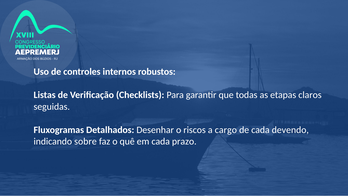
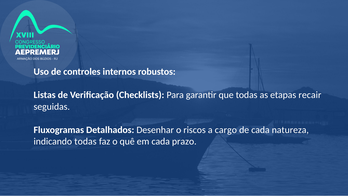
claros: claros -> recair (310, 95)
devendo: devendo -> natureza (290, 130)
indicando sobre: sobre -> todas (85, 141)
